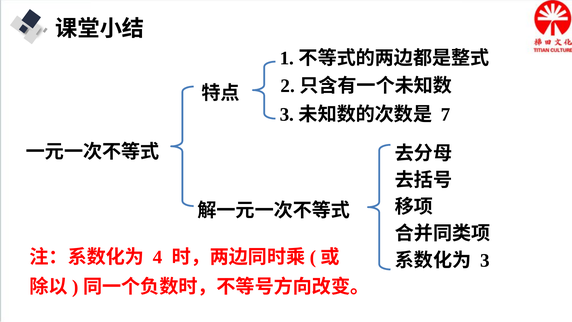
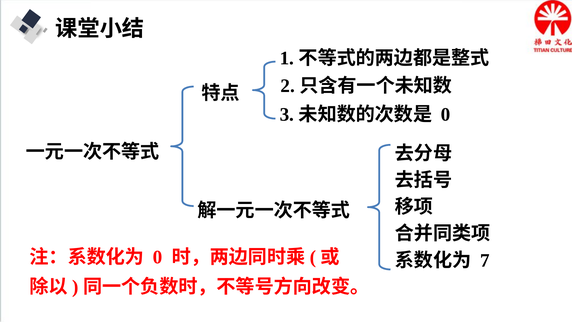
7: 7 -> 0 (446, 114)
4: 4 -> 0 (158, 257)
3: 3 -> 7 (485, 260)
